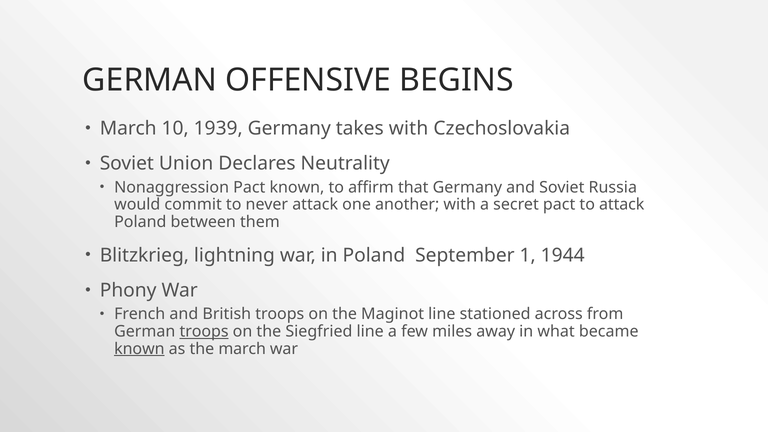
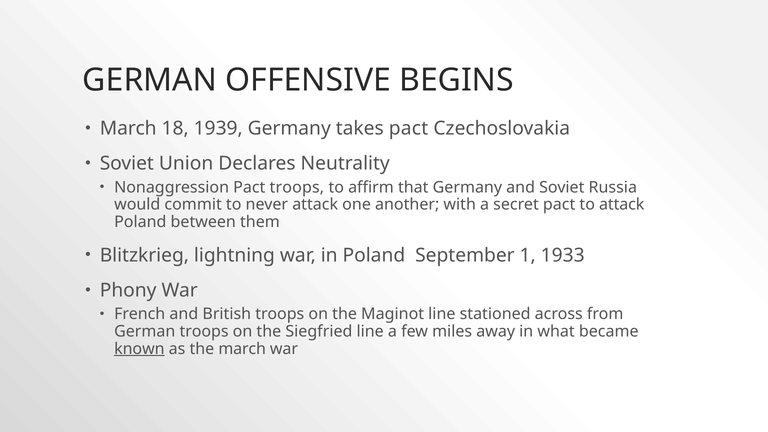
10: 10 -> 18 (175, 128)
takes with: with -> pact (409, 128)
Pact known: known -> troops (297, 187)
1944: 1944 -> 1933 (563, 255)
troops underline: present -> none (204, 332)
